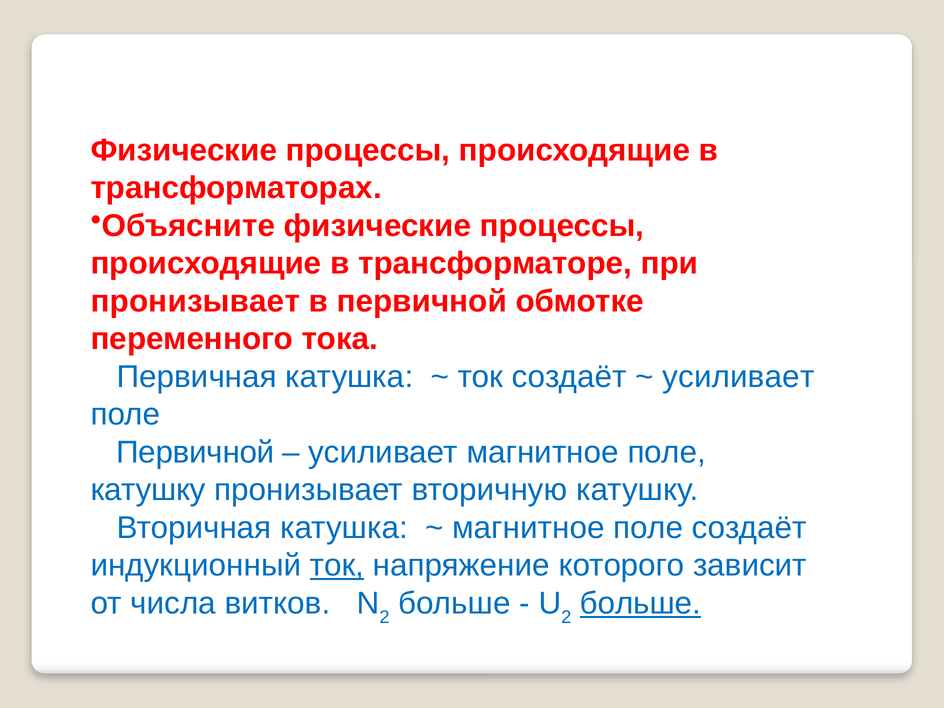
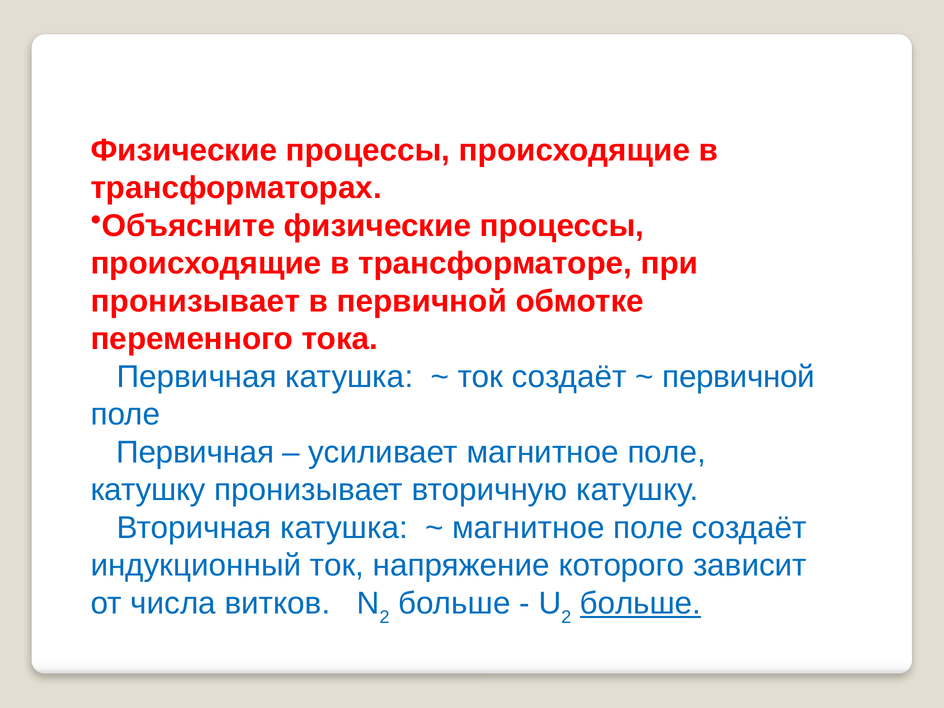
усиливает: усиливает -> первичной (739, 377)
Первичной: Первичной -> Первичная (195, 452)
ток underline: present -> none (337, 566)
